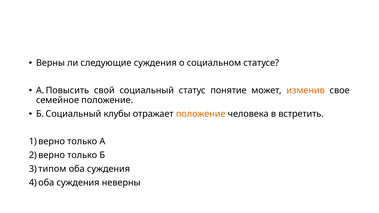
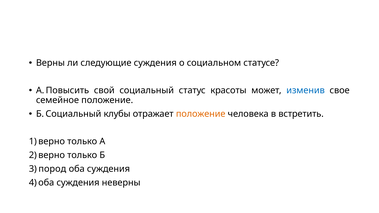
понятие: понятие -> красоты (228, 91)
изменив colour: orange -> blue (306, 91)
типом: типом -> пород (52, 169)
